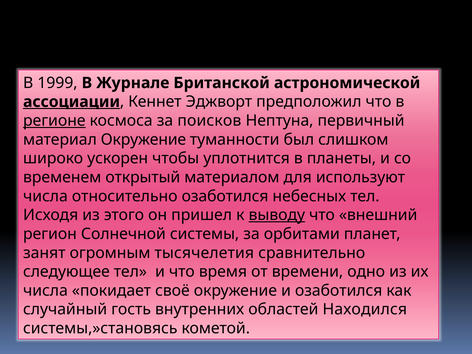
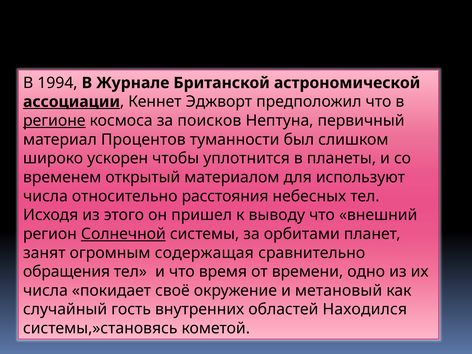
1999: 1999 -> 1994 (57, 83)
материал Окружение: Окружение -> Процентов (143, 140)
относительно озаботился: озаботился -> расстояния (225, 196)
выводу underline: present -> none (277, 215)
Солнечной underline: none -> present (123, 234)
тысячелетия: тысячелетия -> содержащая (204, 253)
следующее: следующее -> обращения (66, 272)
и озаботился: озаботился -> метановый (339, 291)
